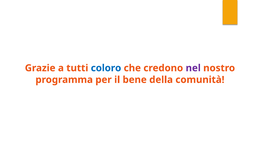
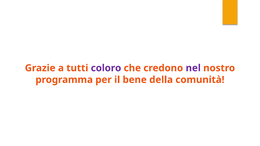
coloro colour: blue -> purple (106, 68)
